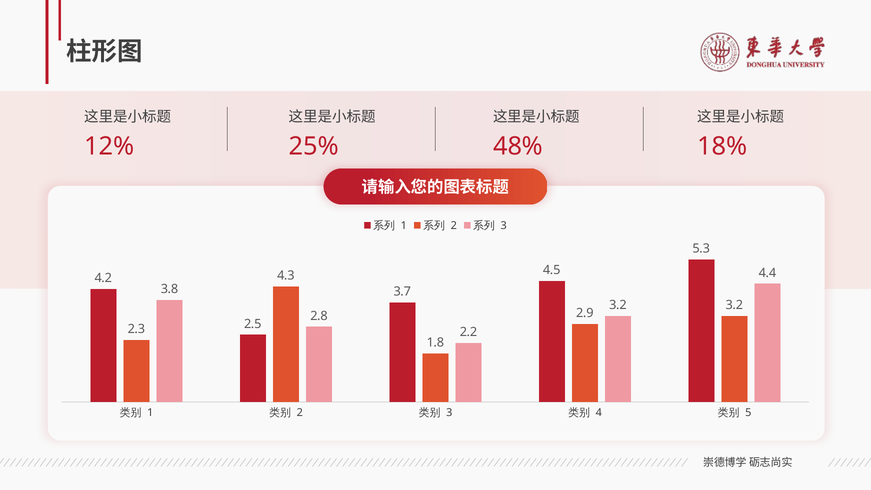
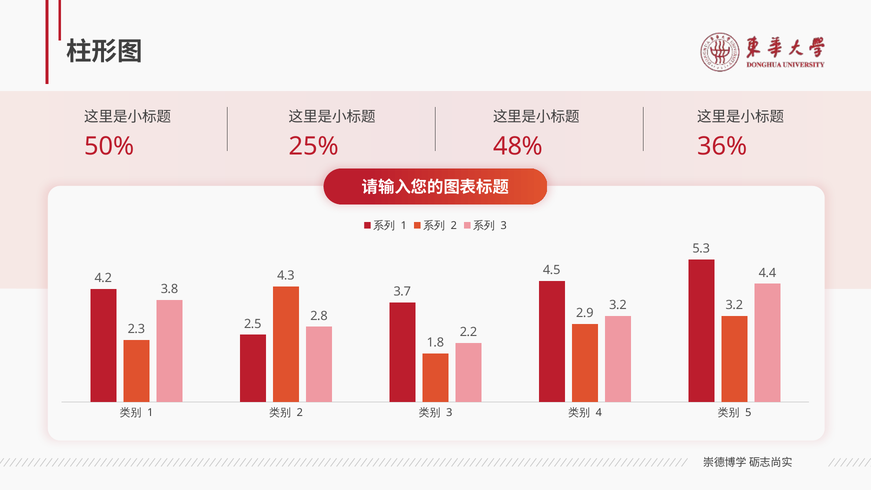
12%: 12% -> 50% (109, 146)
18%: 18% -> 36% (722, 146)
